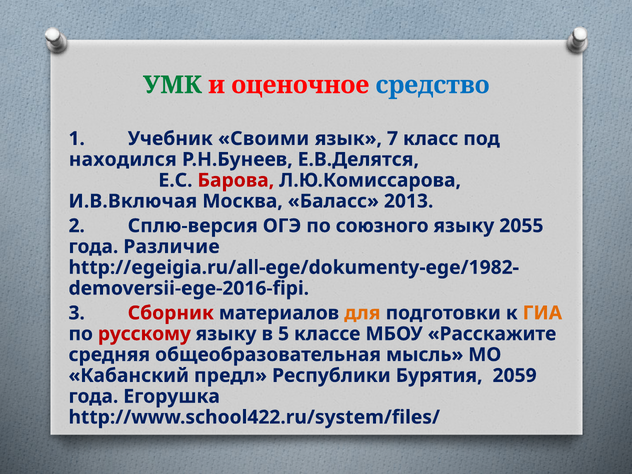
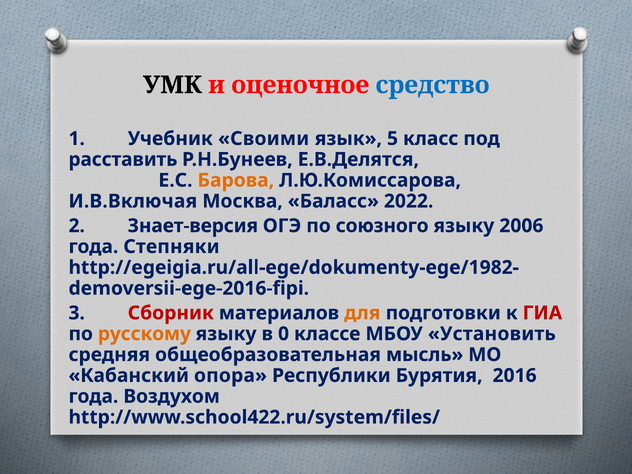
УМК colour: green -> black (172, 85)
7: 7 -> 5 (392, 139)
находился: находился -> расставить (123, 159)
Барова colour: red -> orange (236, 180)
2013: 2013 -> 2022 (409, 201)
Сплю-версия: Сплю-версия -> Знает-версия (193, 226)
2055: 2055 -> 2006 (521, 226)
Различие: Различие -> Степняки (171, 247)
ГИА colour: orange -> red (542, 313)
русскому colour: red -> orange (144, 334)
5: 5 -> 0 (284, 334)
Расскажите: Расскажите -> Установить (492, 334)
предл: предл -> опора (230, 376)
2059: 2059 -> 2016 (515, 376)
Егорушка: Егорушка -> Воздухом (172, 396)
